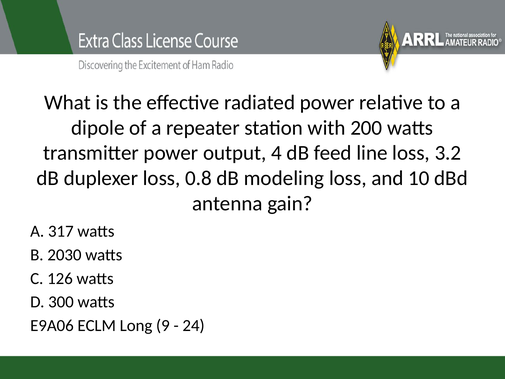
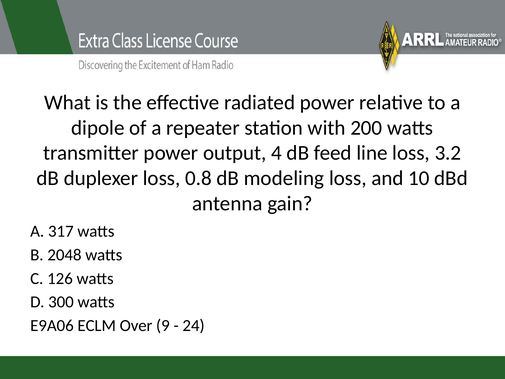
2030: 2030 -> 2048 (64, 255)
Long: Long -> Over (136, 325)
